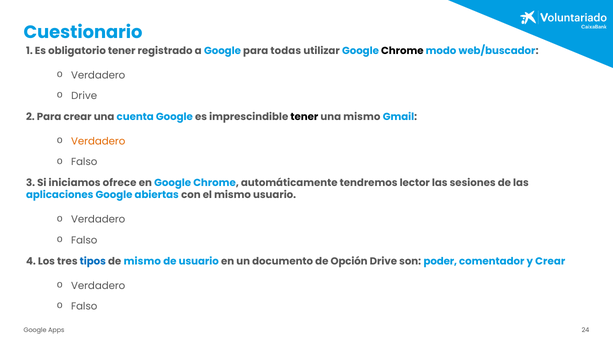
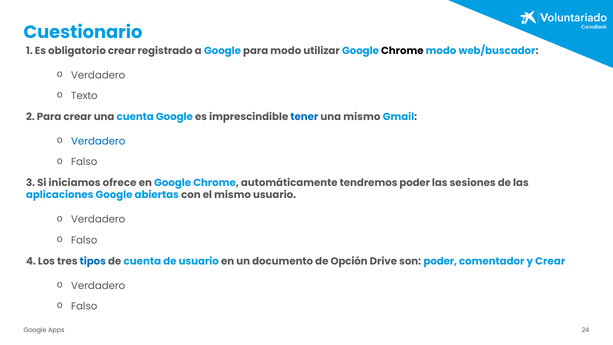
obligatorio tener: tener -> crear (122, 51)
para todas: todas -> modo (286, 51)
Drive: Drive -> Texto (84, 96)
tener colour: black -> blue (304, 117)
Verdadero colour: orange -> blue (98, 141)
tendremos lector: lector -> poder (415, 183)
de mismo: mismo -> cuenta (142, 261)
